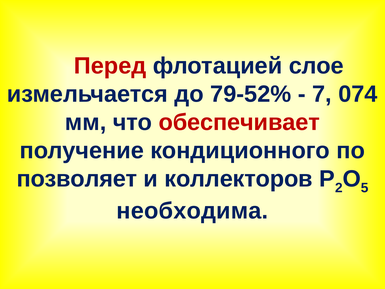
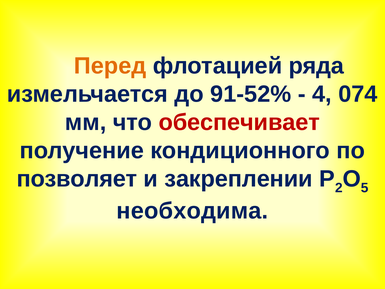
Перед colour: red -> orange (110, 66)
слое: слое -> ряда (316, 66)
79-52%: 79-52% -> 91-52% (251, 94)
7: 7 -> 4 (322, 94)
коллекторов: коллекторов -> закреплении (239, 179)
